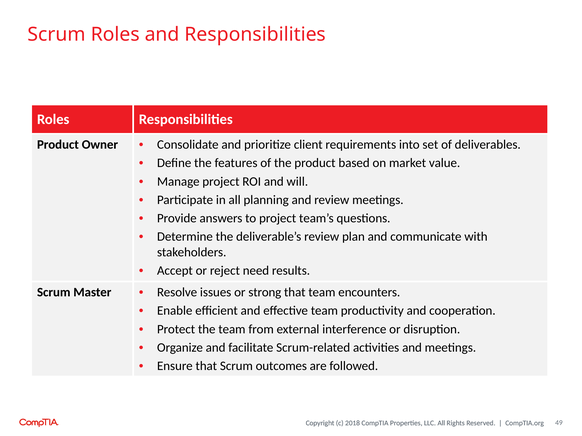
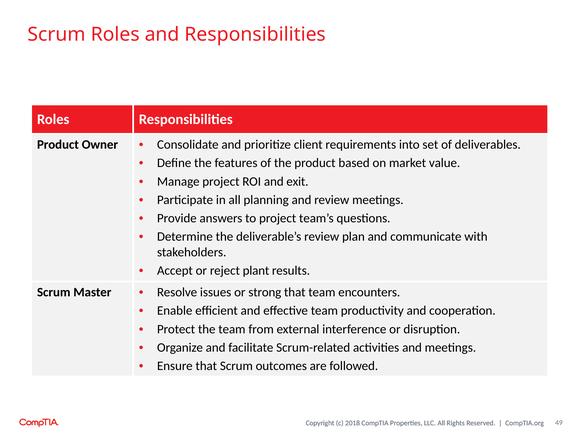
will: will -> exit (297, 182)
need: need -> plant (256, 271)
